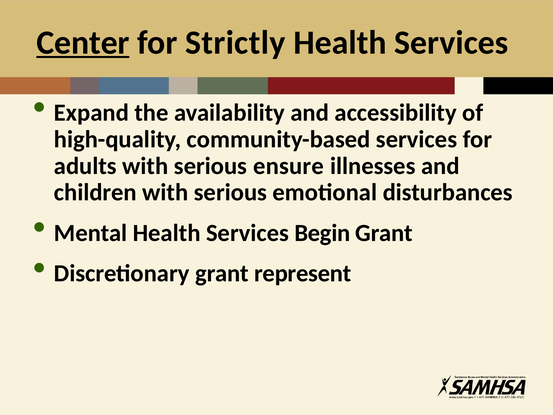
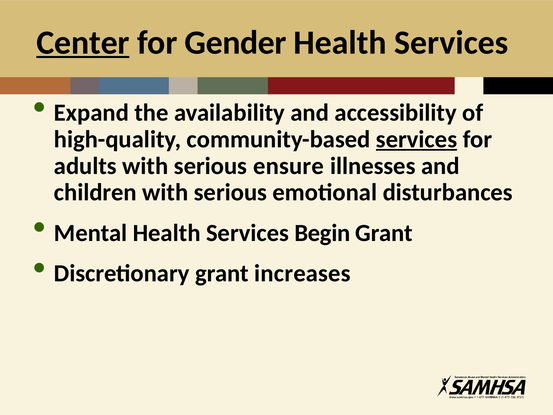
Strictly: Strictly -> Gender (236, 42)
services underline: none -> present (417, 139)
represent: represent -> increases (302, 273)
